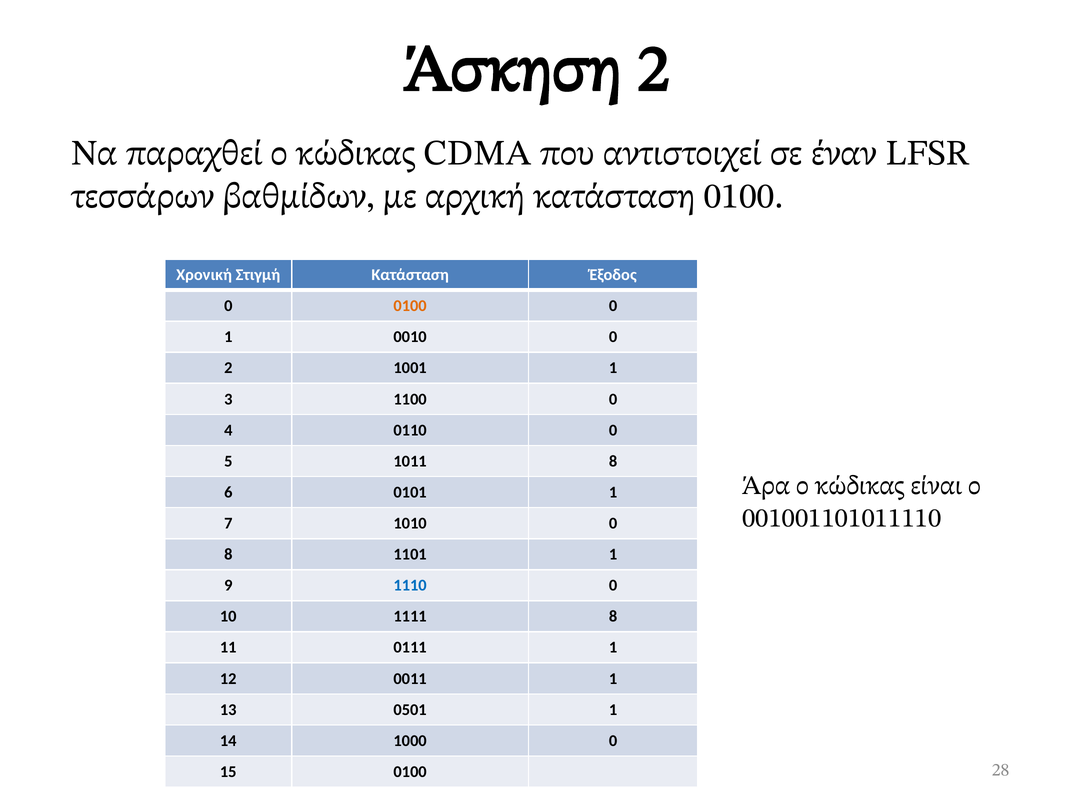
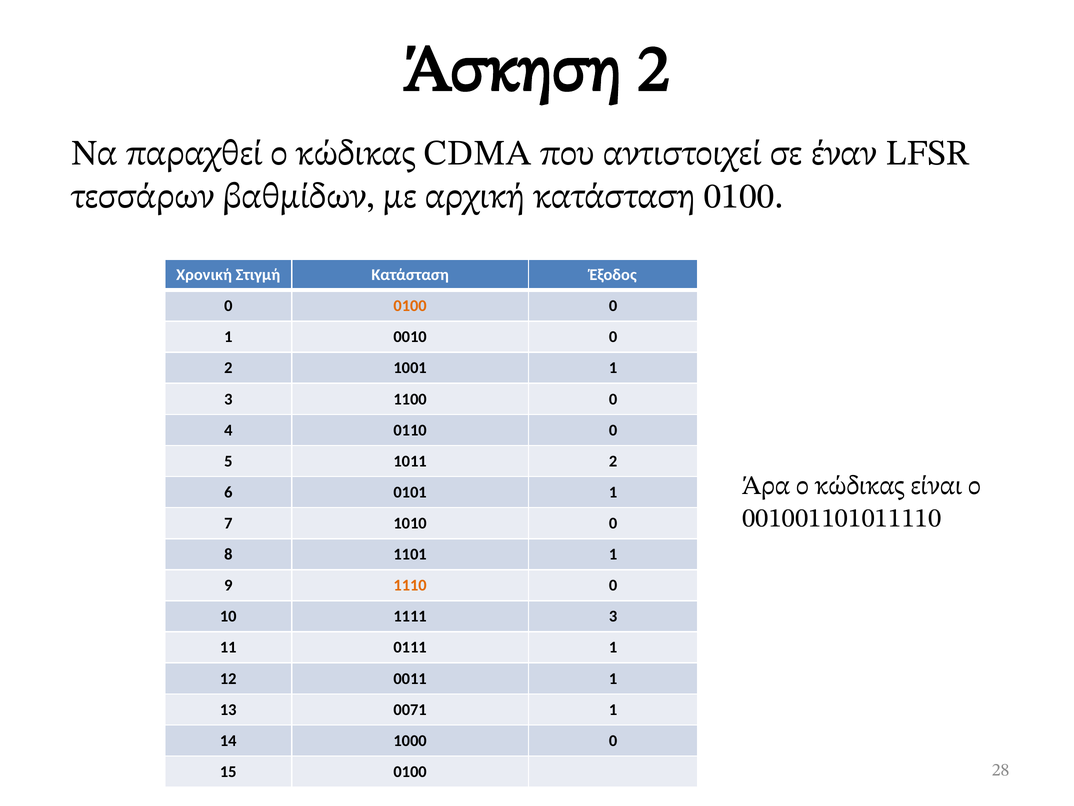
1011 8: 8 -> 2 (613, 461)
1110 colour: blue -> orange (410, 585)
1111 8: 8 -> 3 (613, 616)
0501: 0501 -> 0071 (410, 709)
